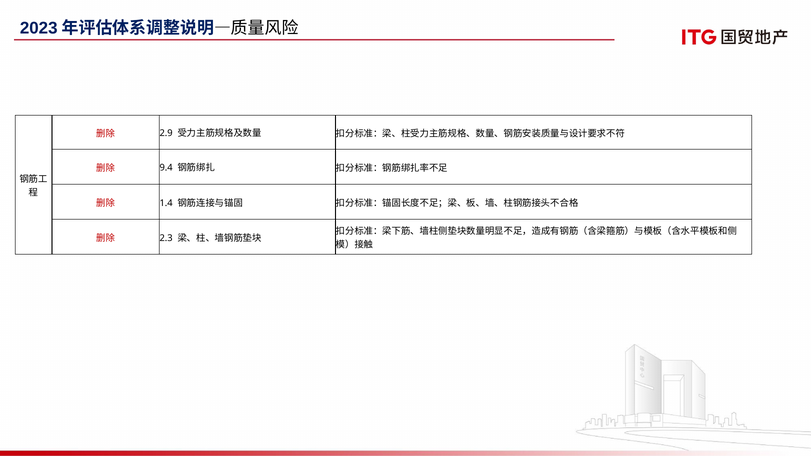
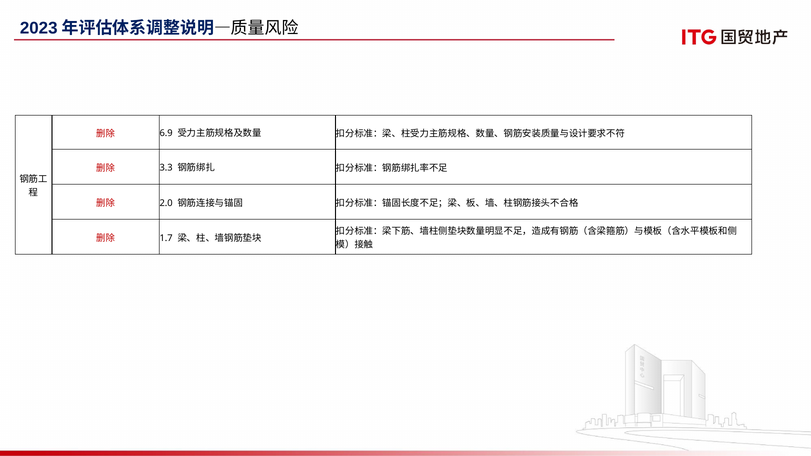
2.9: 2.9 -> 6.9 (166, 133)
9.4: 9.4 -> 3.3 (166, 168)
1.4: 1.4 -> 2.0 (166, 203)
2.3: 2.3 -> 1.7 (166, 238)
